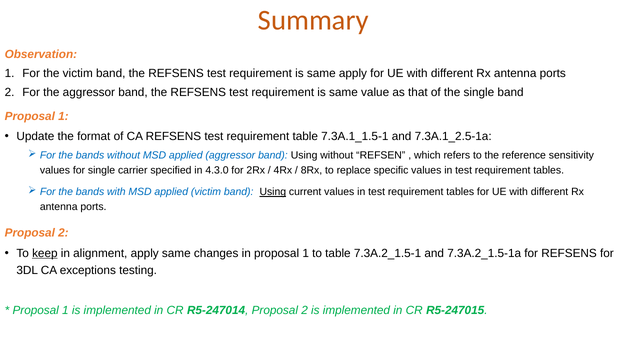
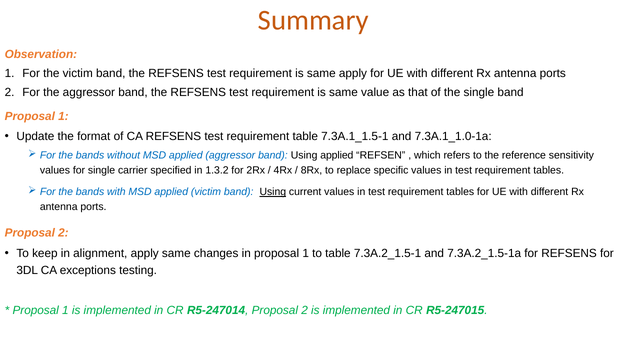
7.3A.1_2.5-1a: 7.3A.1_2.5-1a -> 7.3A.1_1.0-1a (453, 136)
Using without: without -> applied (337, 155)
4.3.0: 4.3.0 -> 1.3.2 (217, 170)
keep underline: present -> none (45, 253)
